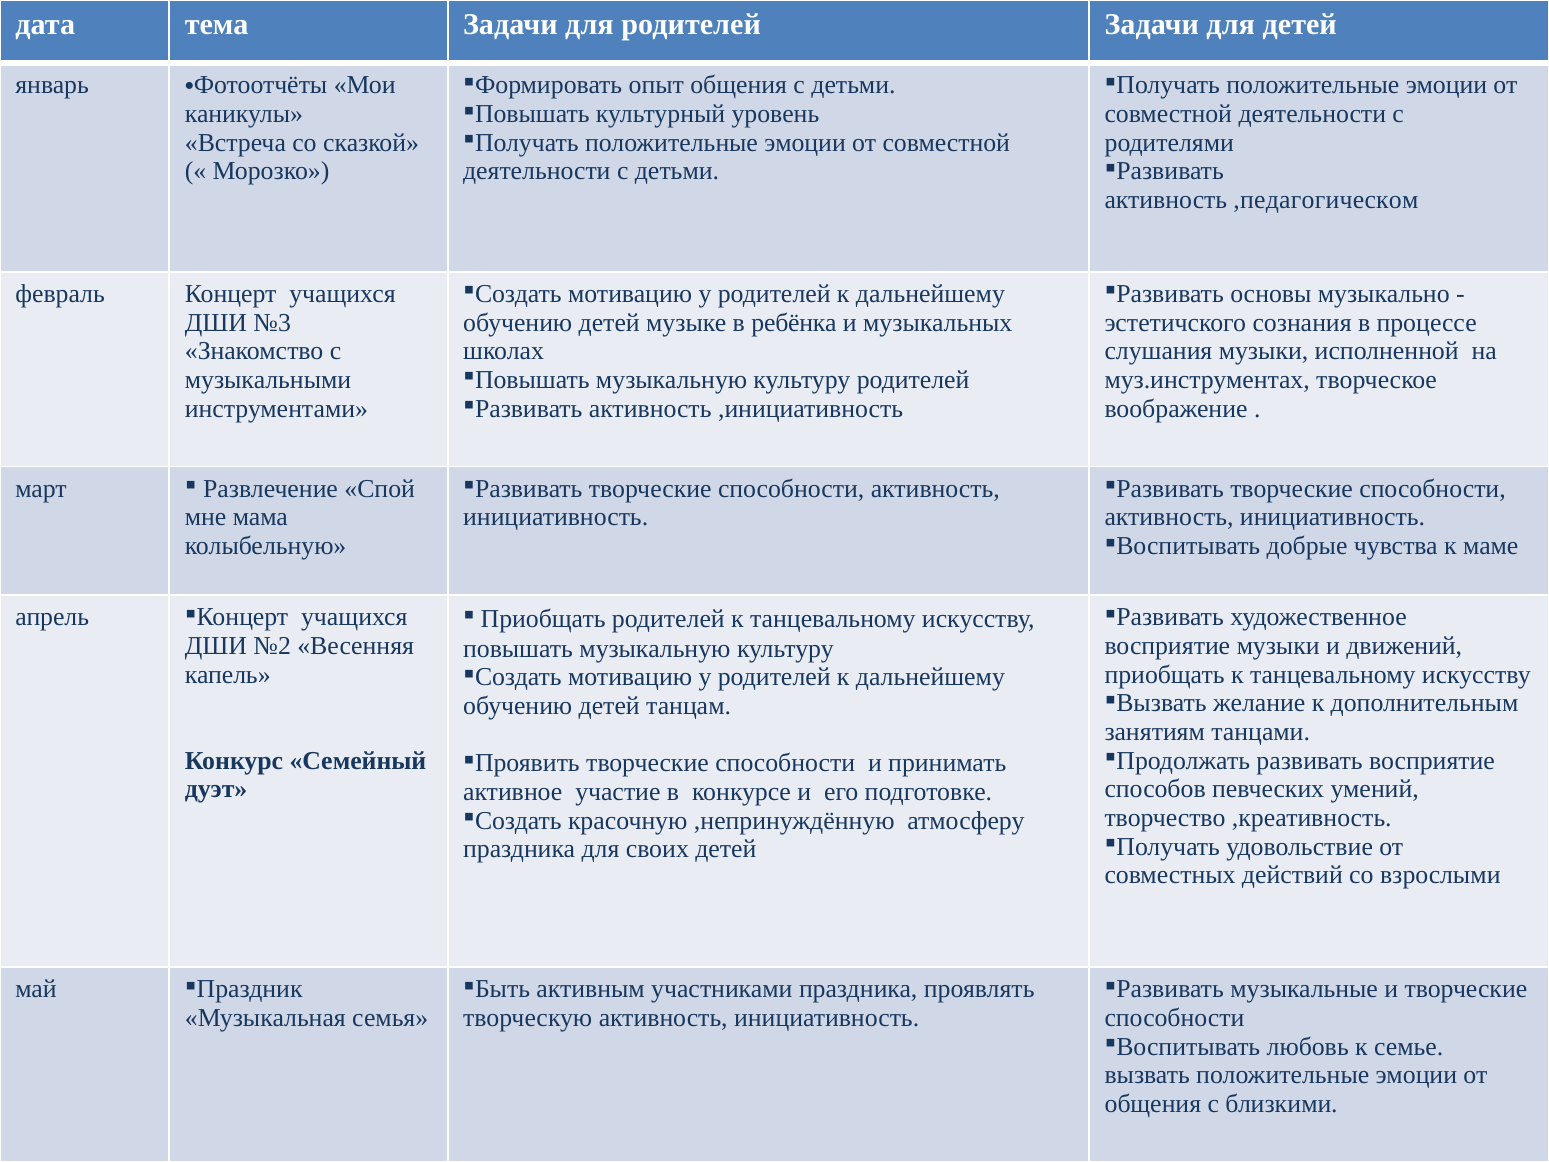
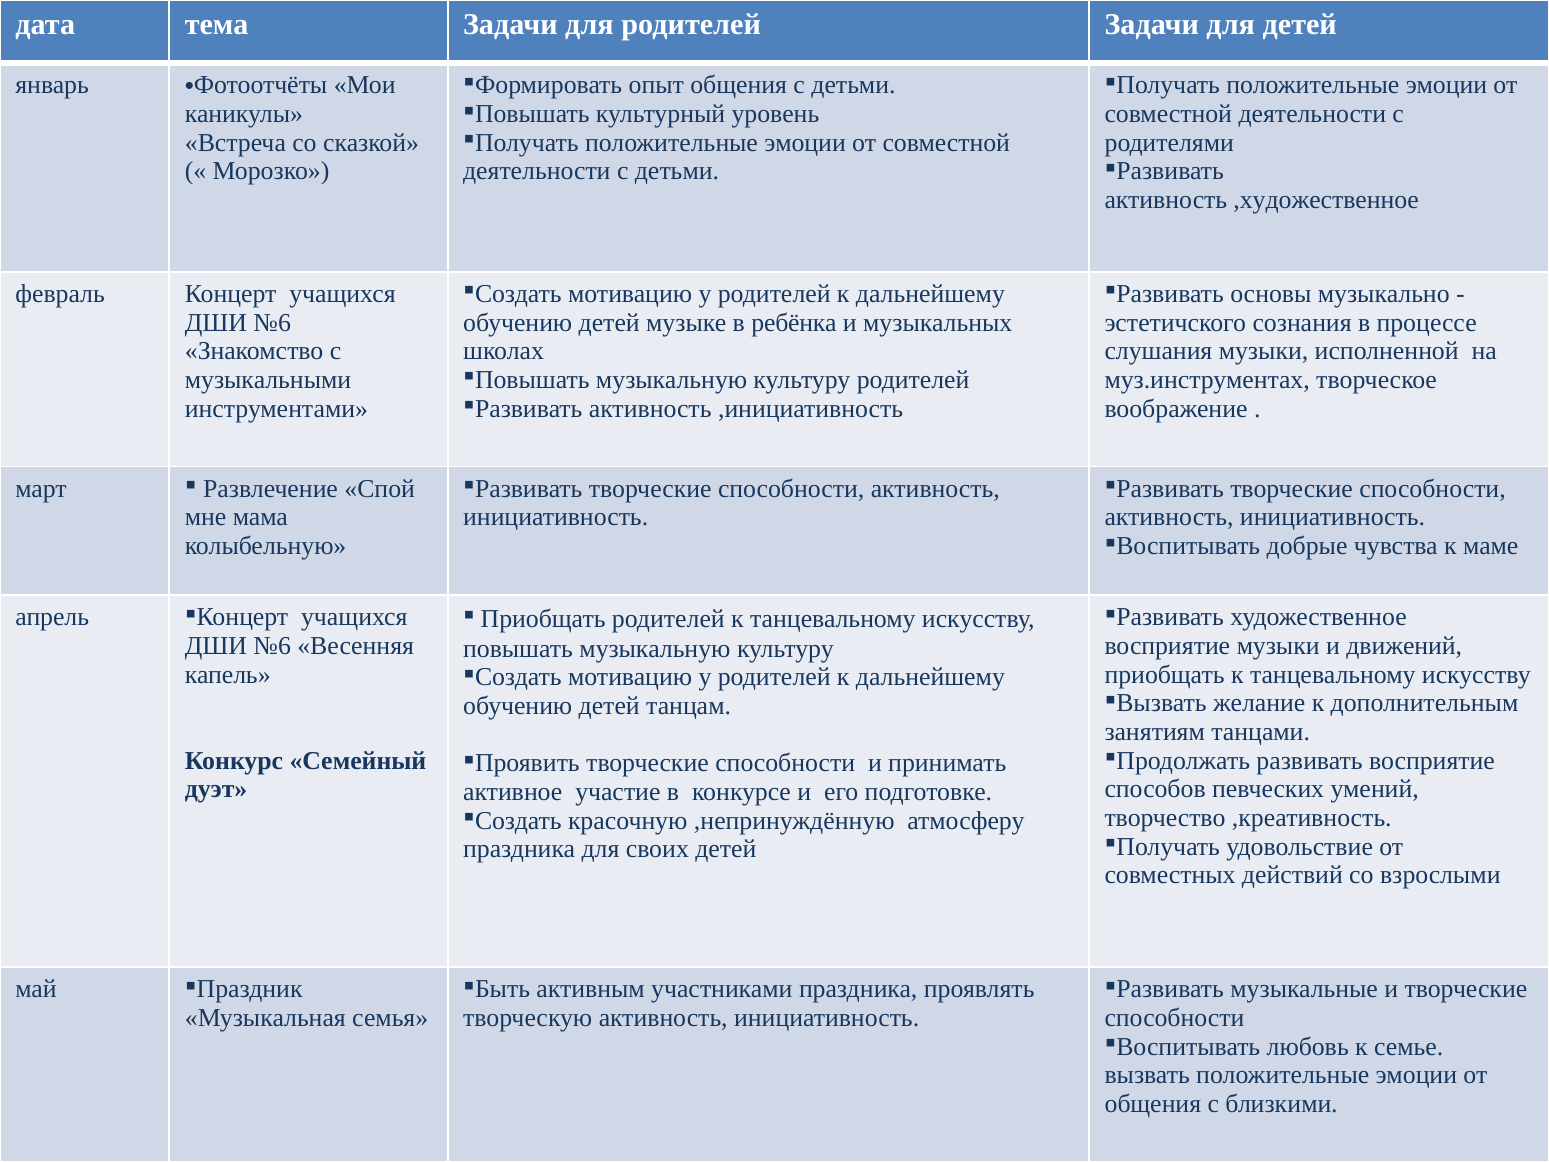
,педагогическом: ,педагогическом -> ,художественное (1326, 200)
№3: №3 -> №6 (272, 323)
№2: №2 -> №6 (272, 646)
